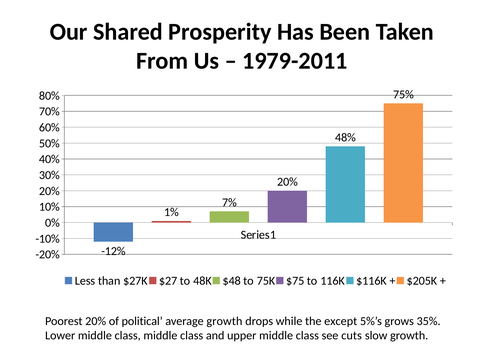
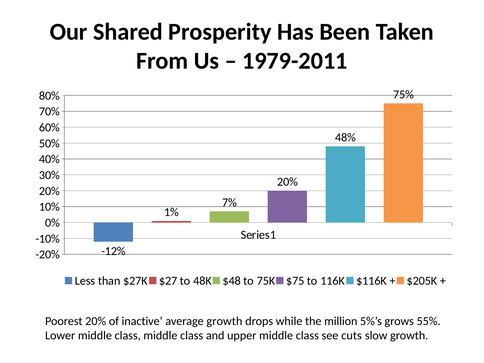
political: political -> inactive (142, 321)
except: except -> million (341, 321)
35%: 35% -> 55% (429, 321)
